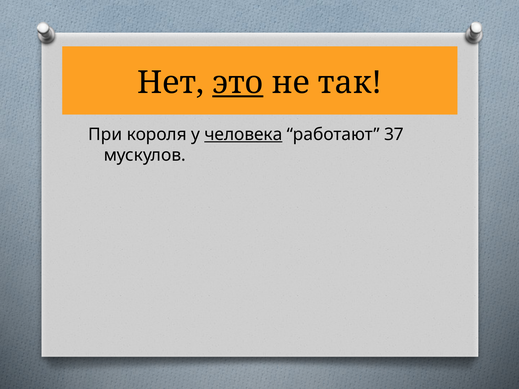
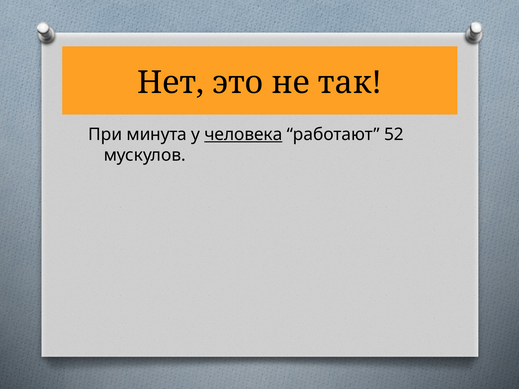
это underline: present -> none (238, 83)
короля: короля -> минута (157, 134)
37: 37 -> 52 (394, 134)
